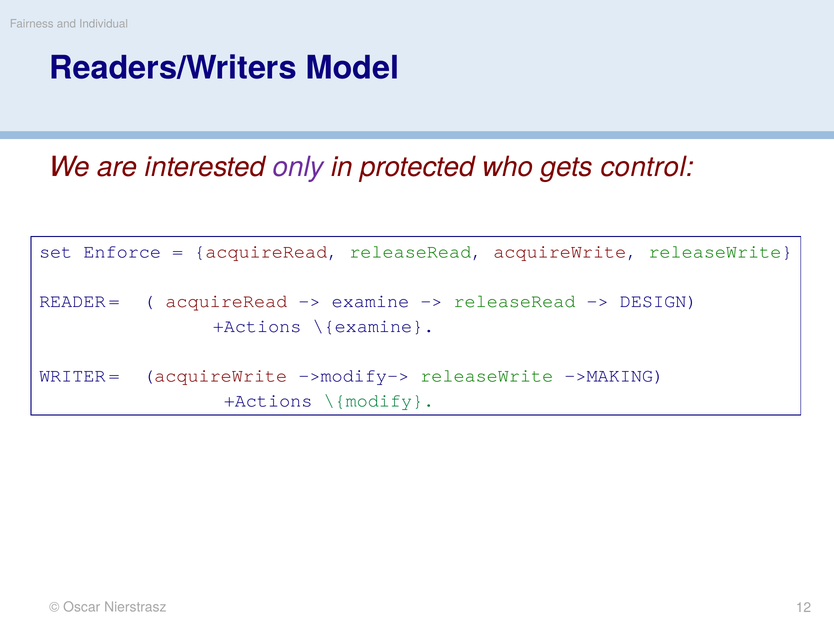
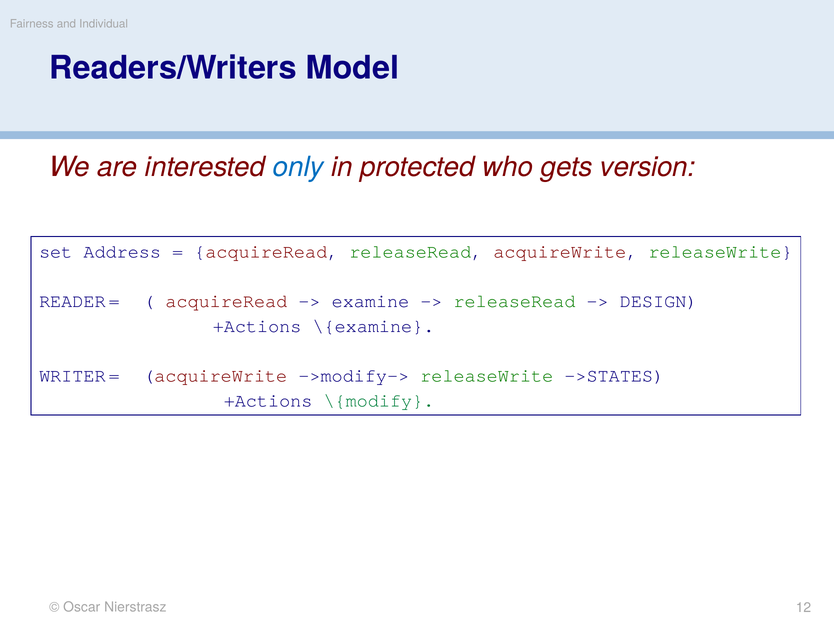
only colour: purple -> blue (298, 167)
control: control -> version (648, 167)
Enforce: Enforce -> Address (122, 251)
->MAKING: ->MAKING -> ->STATES (614, 375)
